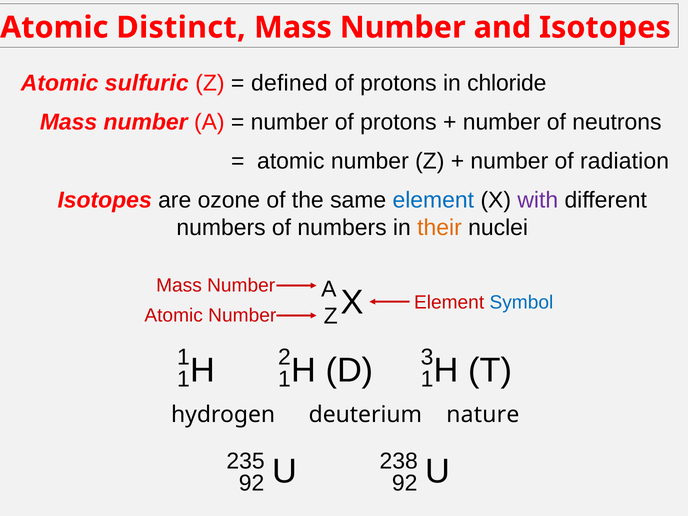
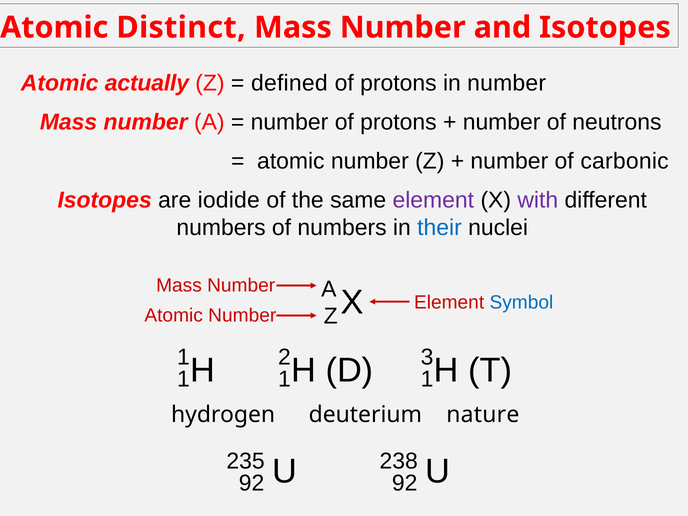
sulfuric: sulfuric -> actually (147, 83)
in chloride: chloride -> number (507, 83)
radiation: radiation -> carbonic (625, 161)
ozone: ozone -> iodide (229, 200)
element colour: blue -> purple (433, 200)
their colour: orange -> blue (440, 228)
